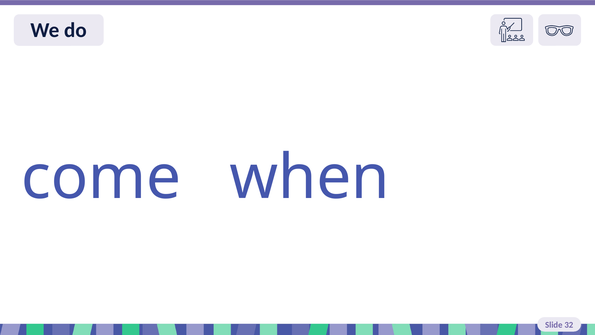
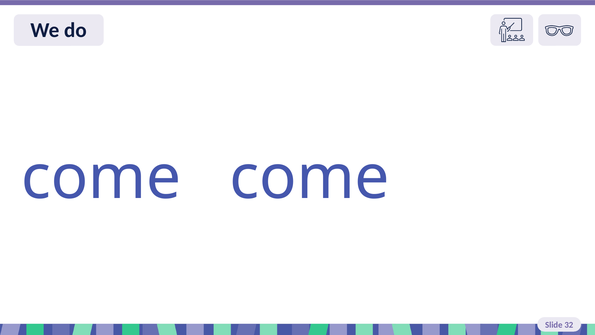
come when: when -> come (310, 177)
